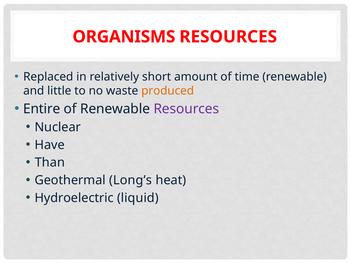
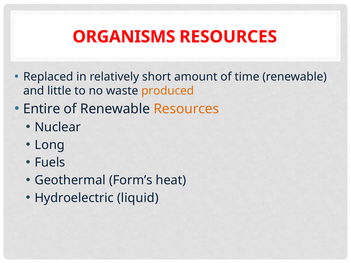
Resources colour: purple -> orange (186, 109)
Have: Have -> Long (50, 145)
Than: Than -> Fuels (50, 163)
Long’s: Long’s -> Form’s (131, 180)
